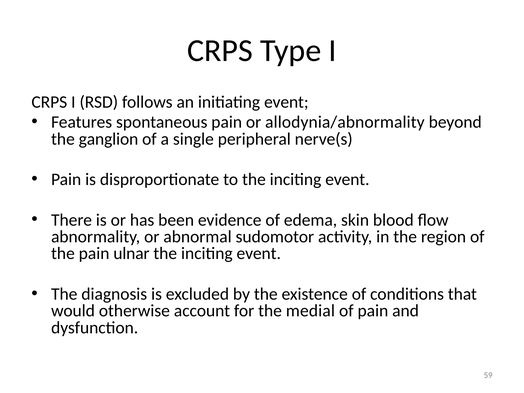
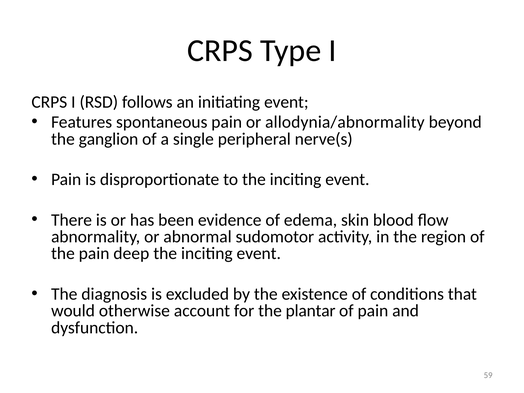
ulnar: ulnar -> deep (131, 254)
medial: medial -> plantar (311, 311)
